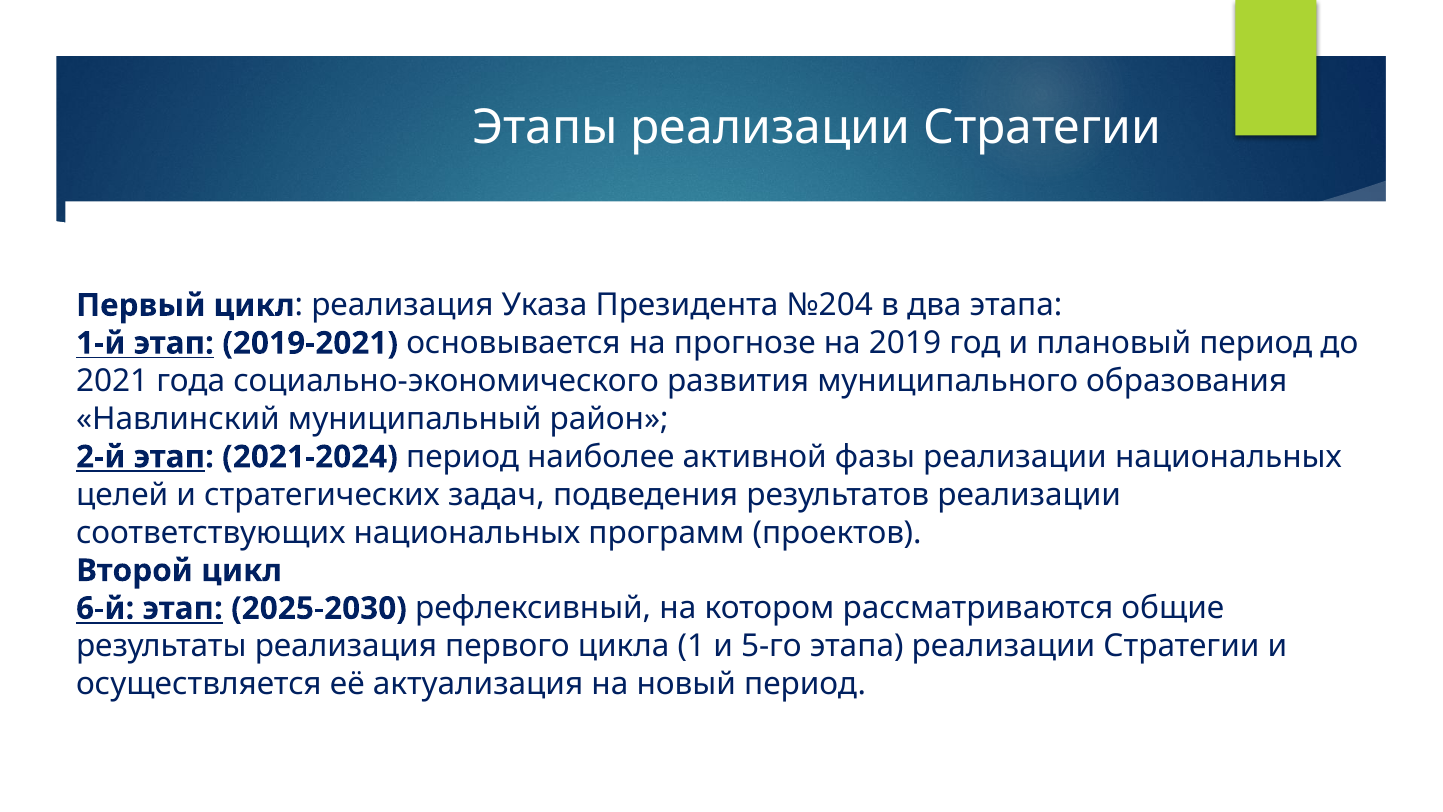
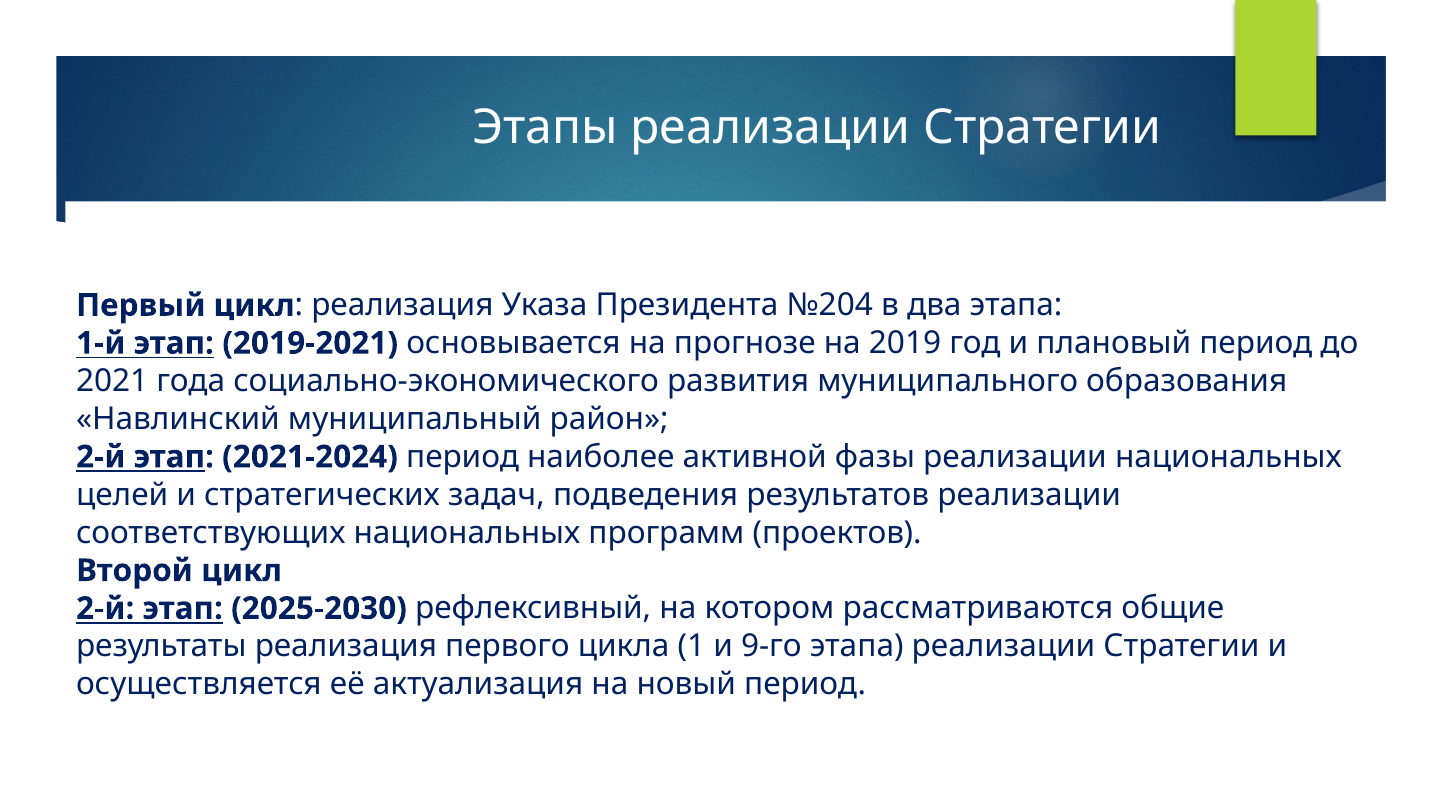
6-й: 6-й -> 2-й (105, 608)
5-го: 5-го -> 9-го (771, 646)
